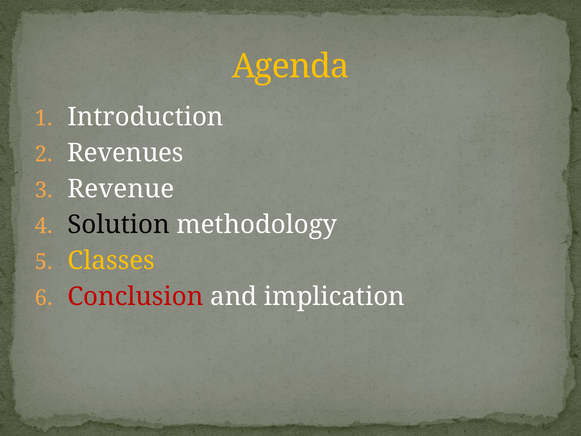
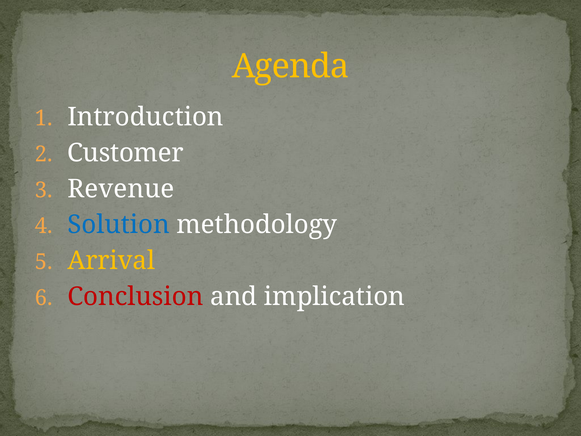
Revenues: Revenues -> Customer (125, 153)
Solution colour: black -> blue (119, 225)
Classes: Classes -> Arrival (111, 260)
